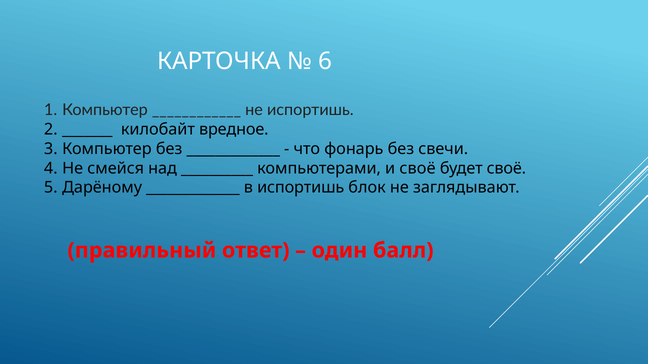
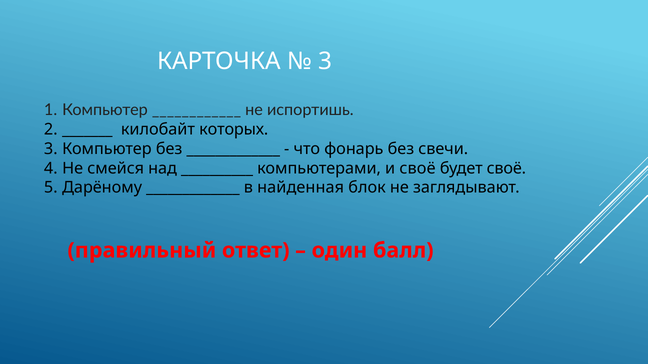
6: 6 -> 3 (325, 62)
вредное: вредное -> которых (234, 130)
в испортишь: испортишь -> найденная (301, 188)
